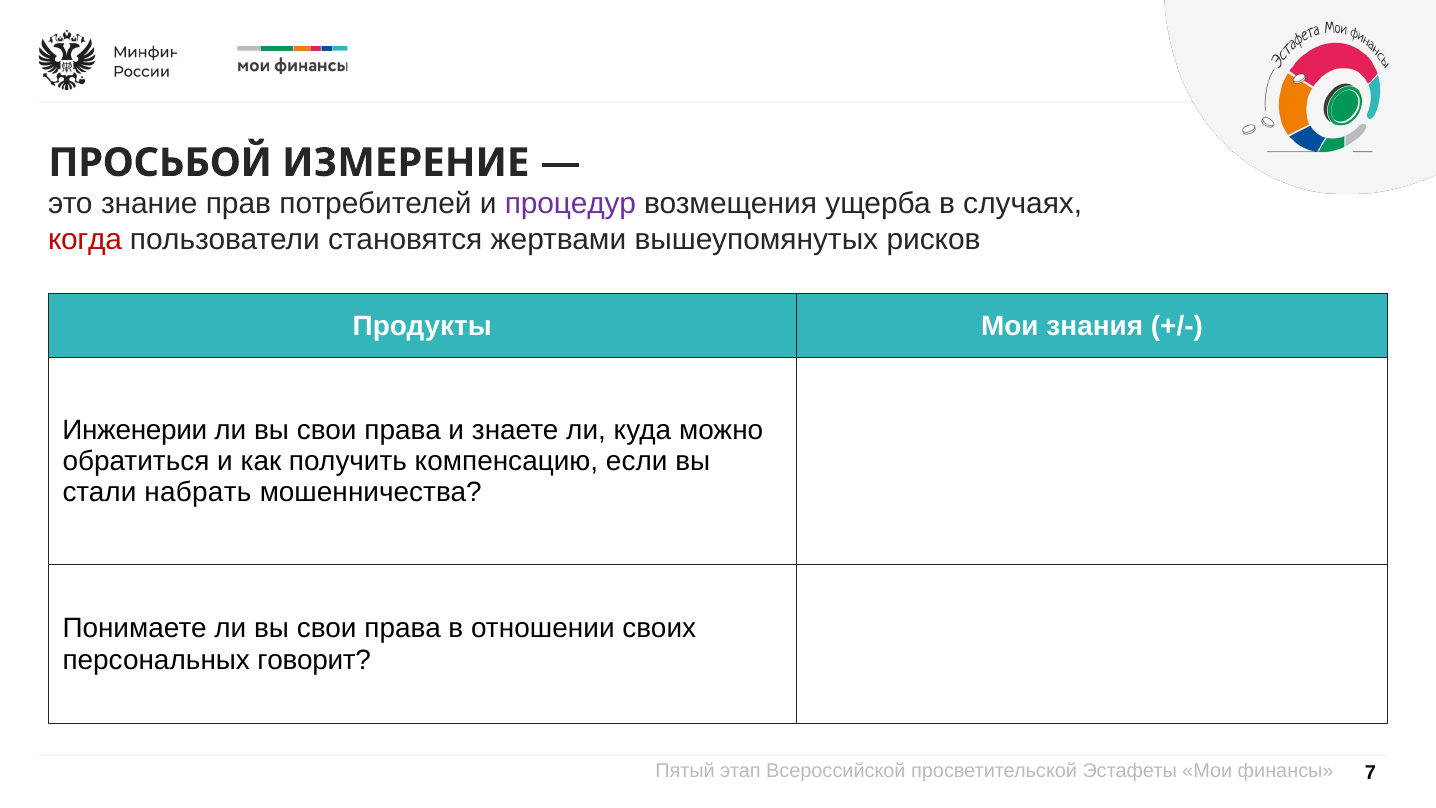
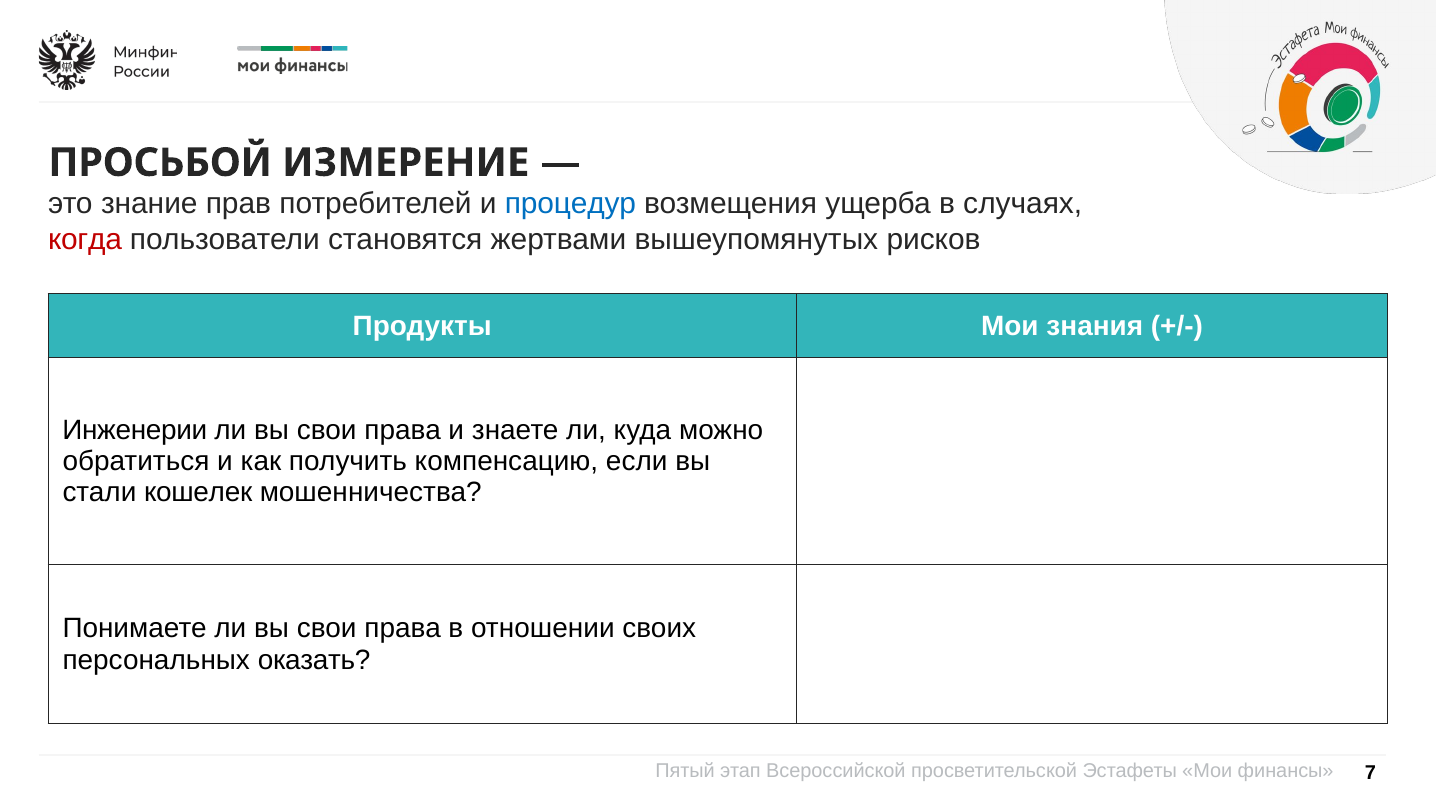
процедур colour: purple -> blue (570, 204)
набрать: набрать -> кошелек (198, 493)
говорит: говорит -> оказать (314, 660)
